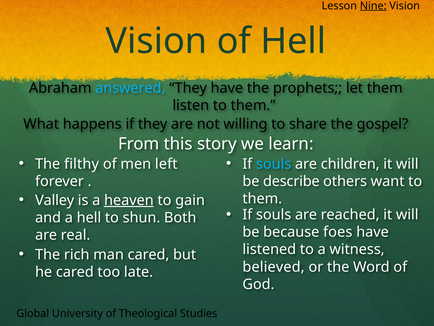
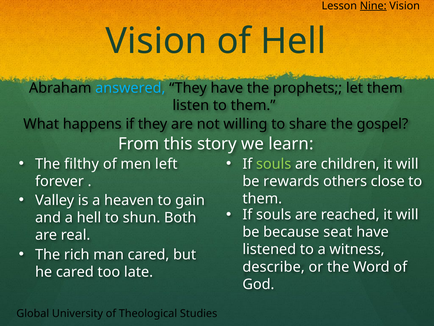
souls colour: light blue -> light green (274, 164)
describe: describe -> rewards (291, 181)
want: want -> close (388, 181)
heaven underline: present -> none (129, 200)
foes: foes -> seat (338, 232)
believed: believed -> describe (274, 266)
